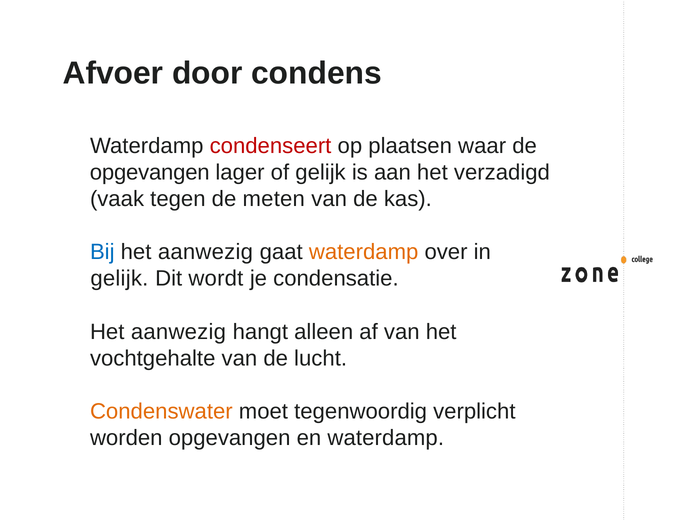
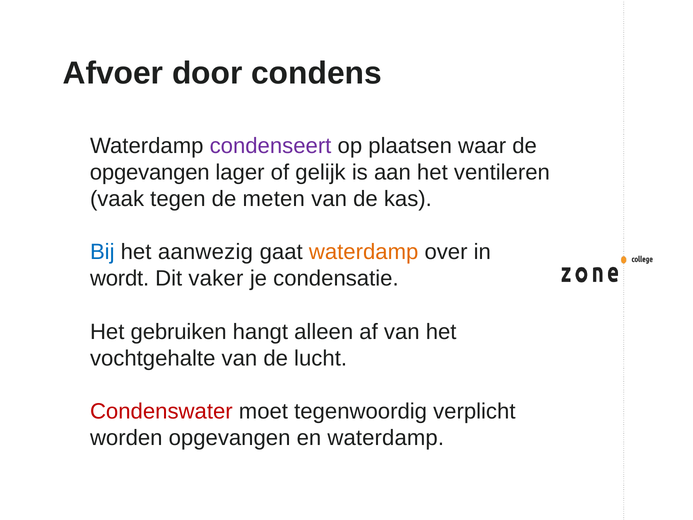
condenseert colour: red -> purple (271, 146)
verzadigd: verzadigd -> ventileren (502, 172)
gelijk: gelijk -> wordt (120, 279)
wordt: wordt -> vaker (216, 279)
aanwezig: aanwezig -> gebruiken (179, 332)
Condenswater colour: orange -> red (161, 411)
